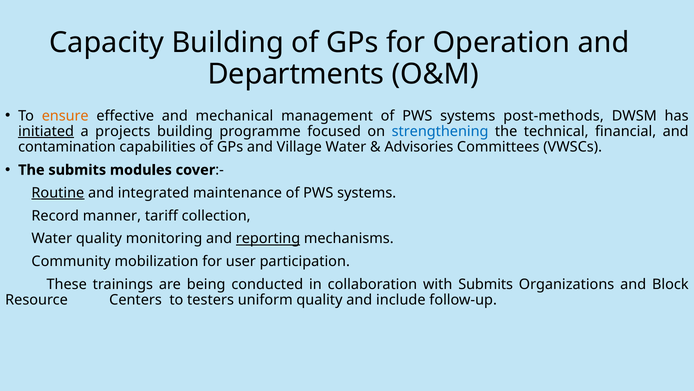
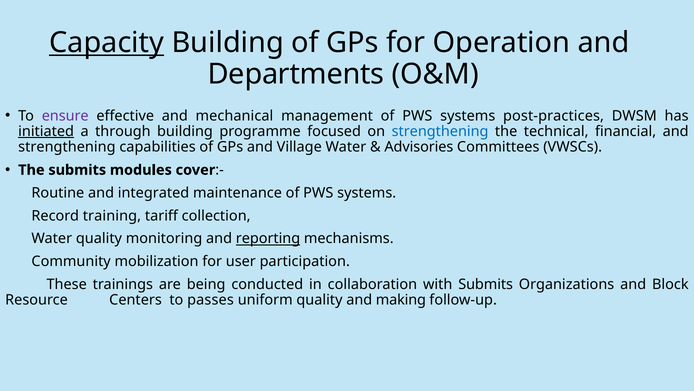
Capacity underline: none -> present (107, 43)
ensure colour: orange -> purple (65, 116)
post-methods: post-methods -> post-practices (554, 116)
projects: projects -> through (123, 131)
contamination: contamination -> strengthening (67, 147)
Routine underline: present -> none (58, 193)
manner: manner -> training (112, 215)
testers: testers -> passes (210, 300)
include: include -> making (401, 300)
